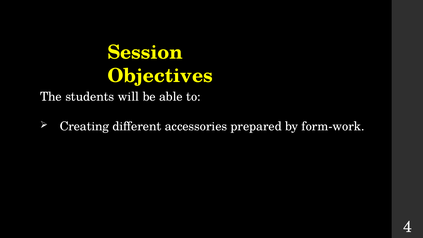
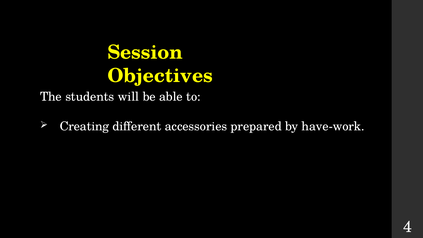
form-work: form-work -> have-work (333, 126)
